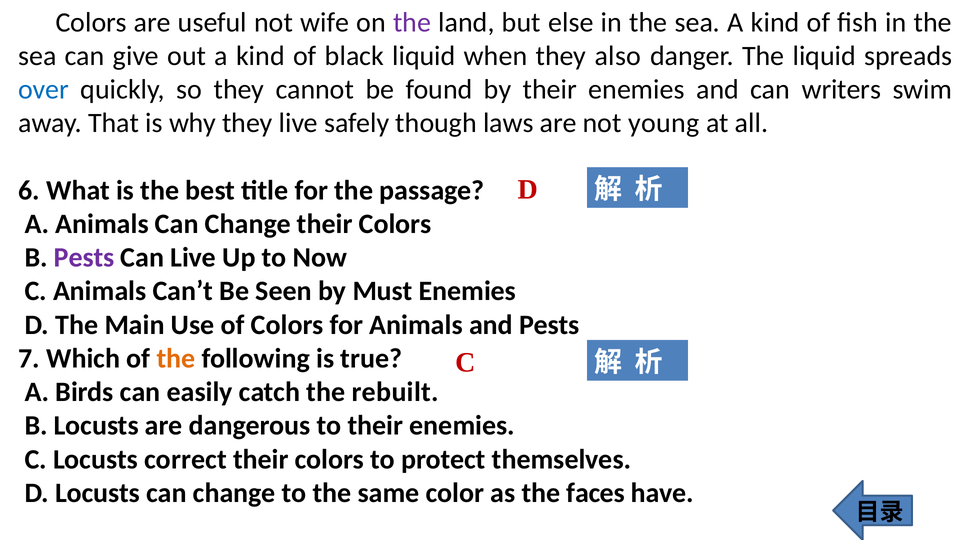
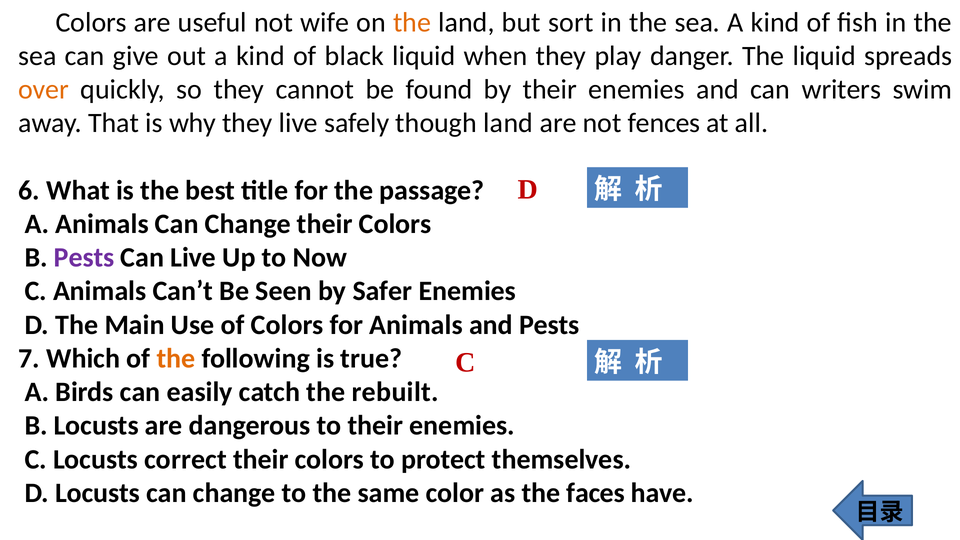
the colour: purple -> orange (412, 22)
else: else -> sort (571, 22)
also: also -> play (618, 56)
over colour: blue -> orange (44, 90)
though laws: laws -> land (508, 123)
young: young -> fences (664, 123)
Must: Must -> Safer (382, 291)
